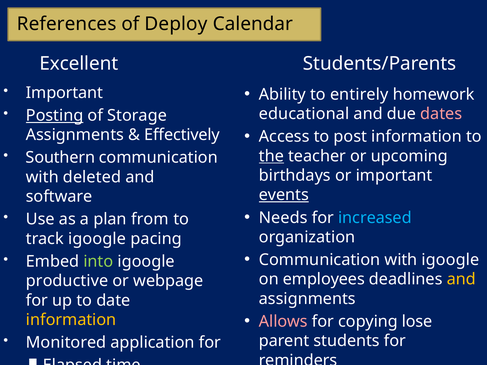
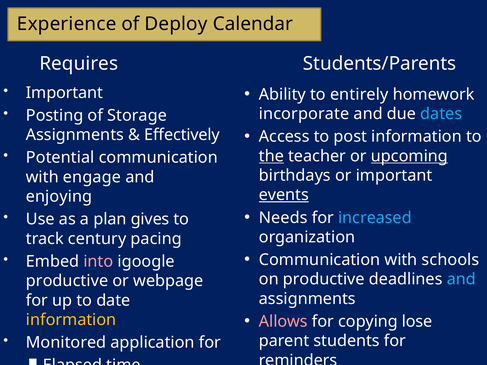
References: References -> Experience (67, 24)
Excellent: Excellent -> Requires (79, 64)
educational: educational -> incorporate (304, 114)
dates colour: pink -> light blue (441, 114)
Posting underline: present -> none (55, 116)
upcoming underline: none -> present (409, 156)
Southern: Southern -> Potential (60, 158)
deleted: deleted -> engage (92, 177)
software: software -> enjoying (59, 197)
from: from -> gives (150, 219)
track igoogle: igoogle -> century (97, 239)
with igoogle: igoogle -> schools (450, 260)
into colour: light green -> pink (98, 262)
on employees: employees -> productive (324, 279)
and colour: yellow -> light blue (461, 279)
